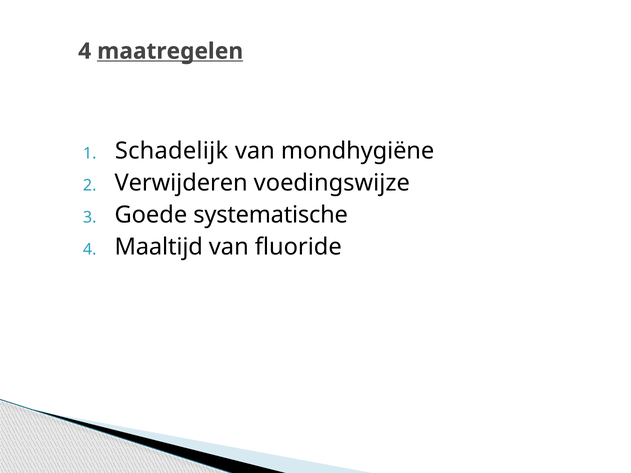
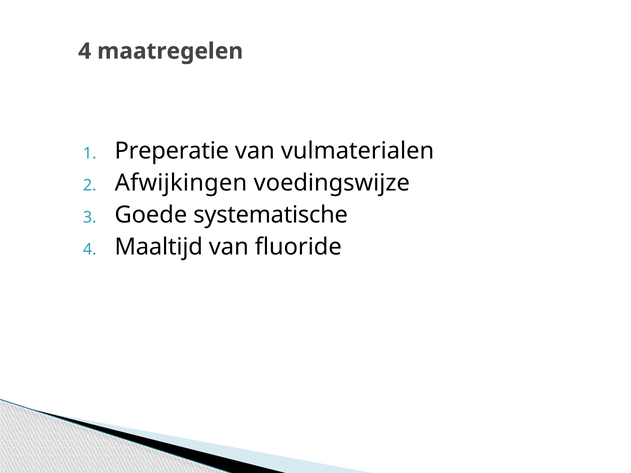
maatregelen underline: present -> none (170, 51)
Schadelijk: Schadelijk -> Preperatie (172, 151)
mondhygiëne: mondhygiëne -> vulmaterialen (358, 151)
Verwijderen: Verwijderen -> Afwijkingen (181, 183)
